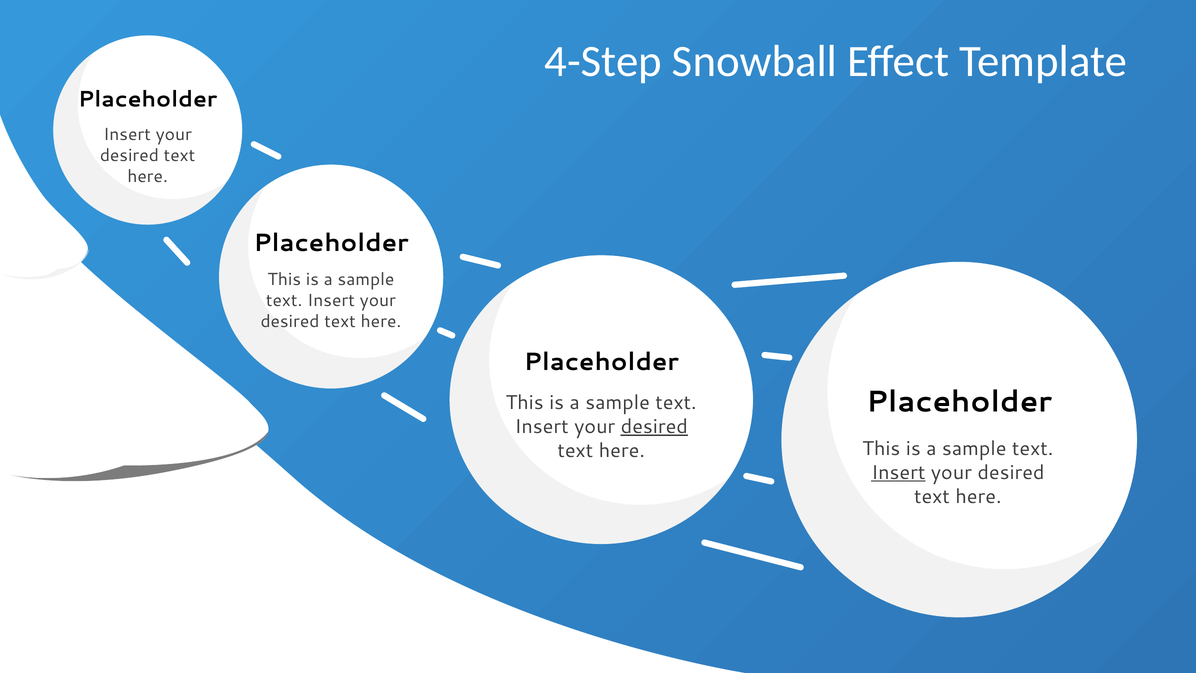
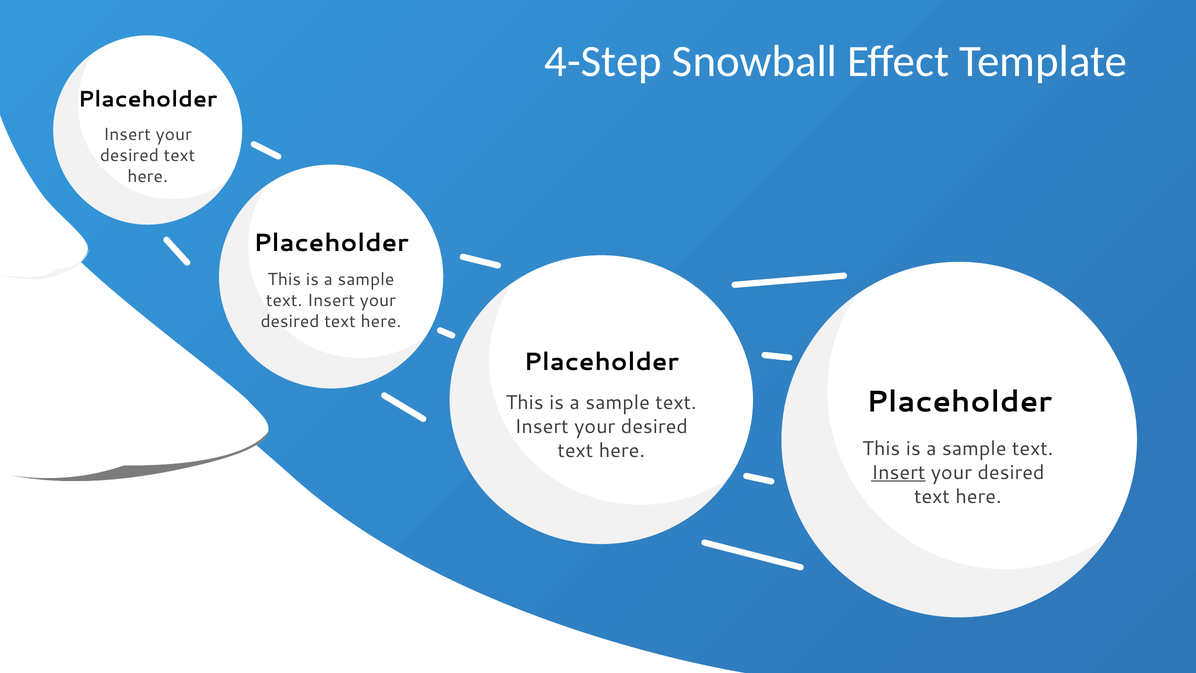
desired underline: present -> none (654, 427)
